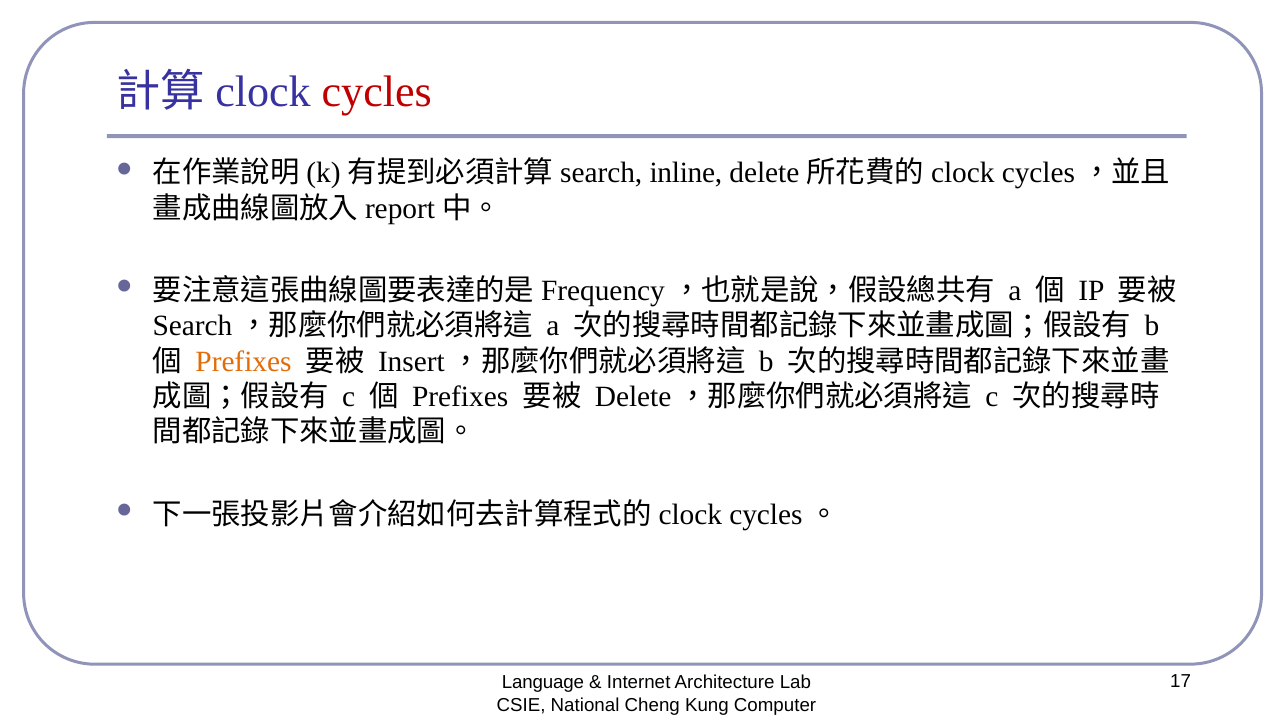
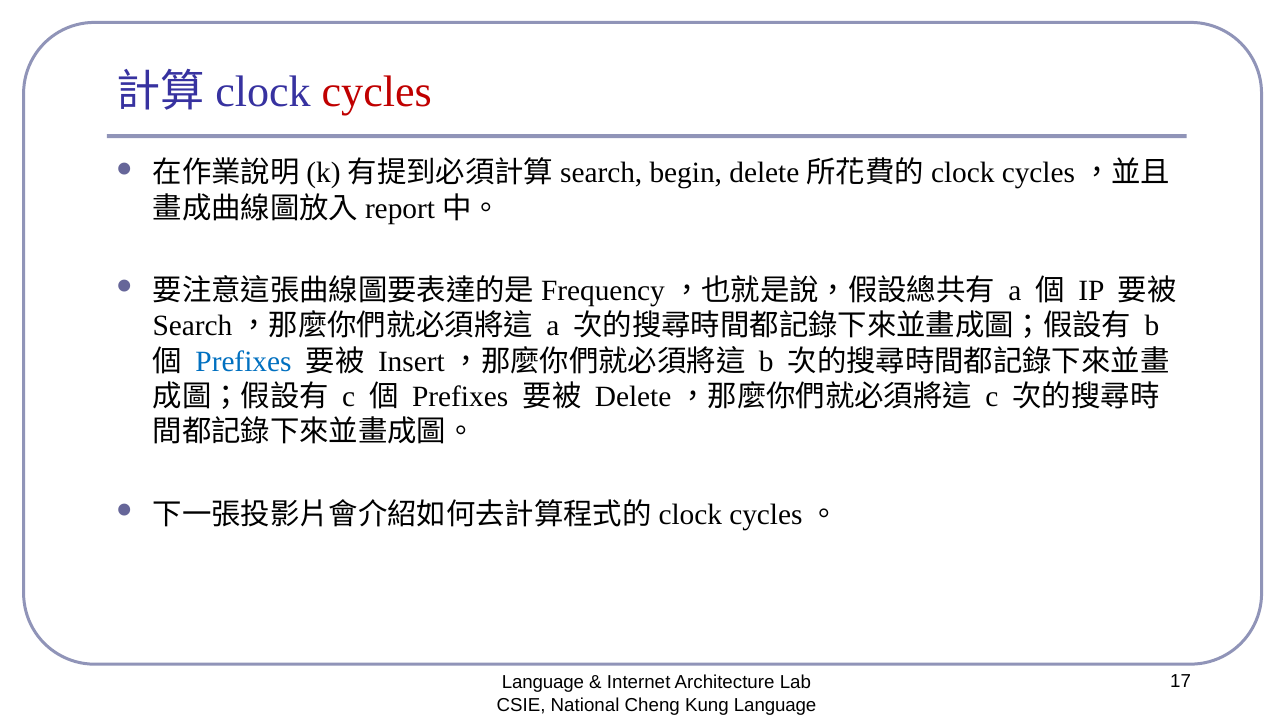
inline: inline -> begin (686, 173)
Prefixes colour: orange -> blue (243, 361)
Kung Computer: Computer -> Language (775, 705)
